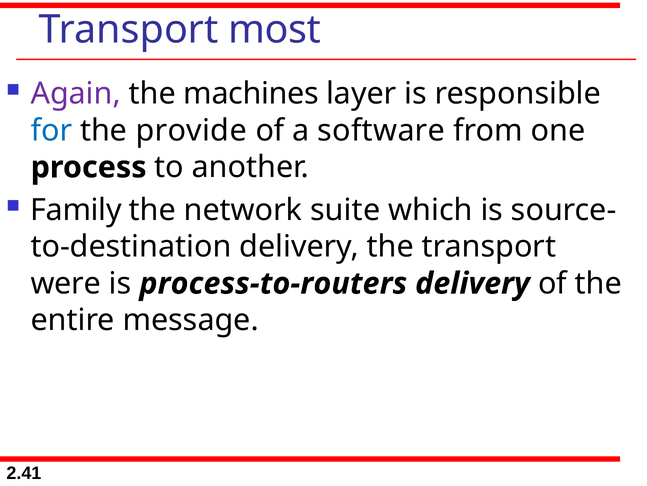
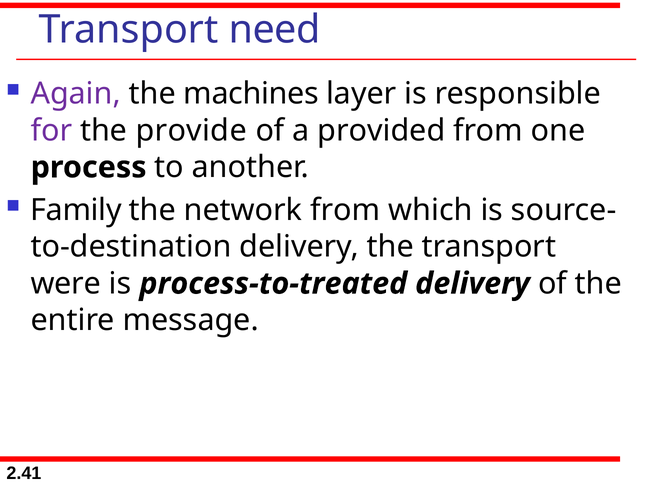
most: most -> need (275, 30)
for colour: blue -> purple (51, 130)
software: software -> provided (381, 130)
network suite: suite -> from (345, 210)
process-to-routers: process-to-routers -> process-to-treated (273, 283)
